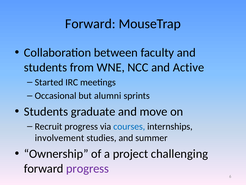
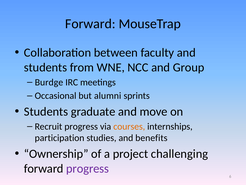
Active: Active -> Group (189, 67)
Started: Started -> Burdge (49, 82)
courses colour: blue -> orange (129, 126)
involvement: involvement -> participation (60, 138)
summer: summer -> benefits (151, 138)
